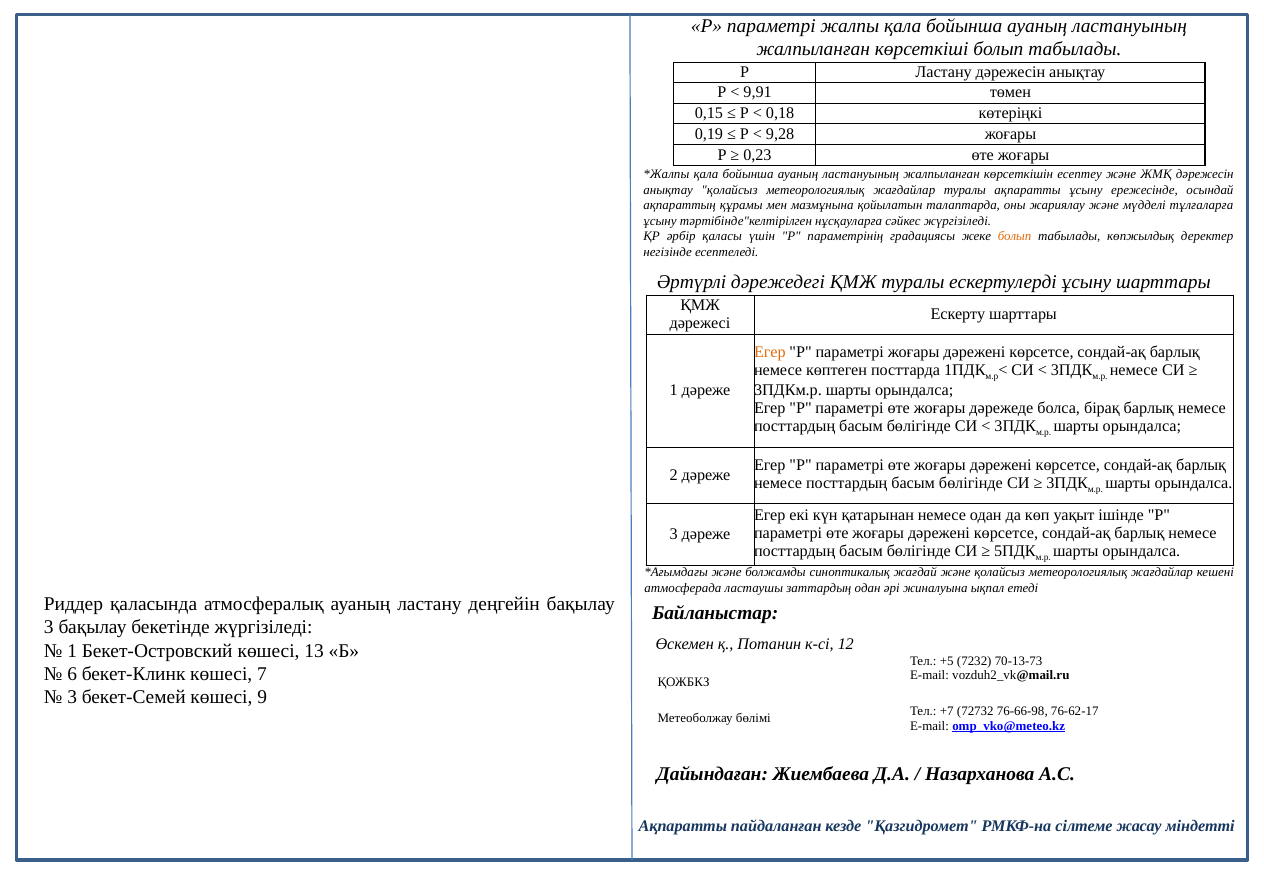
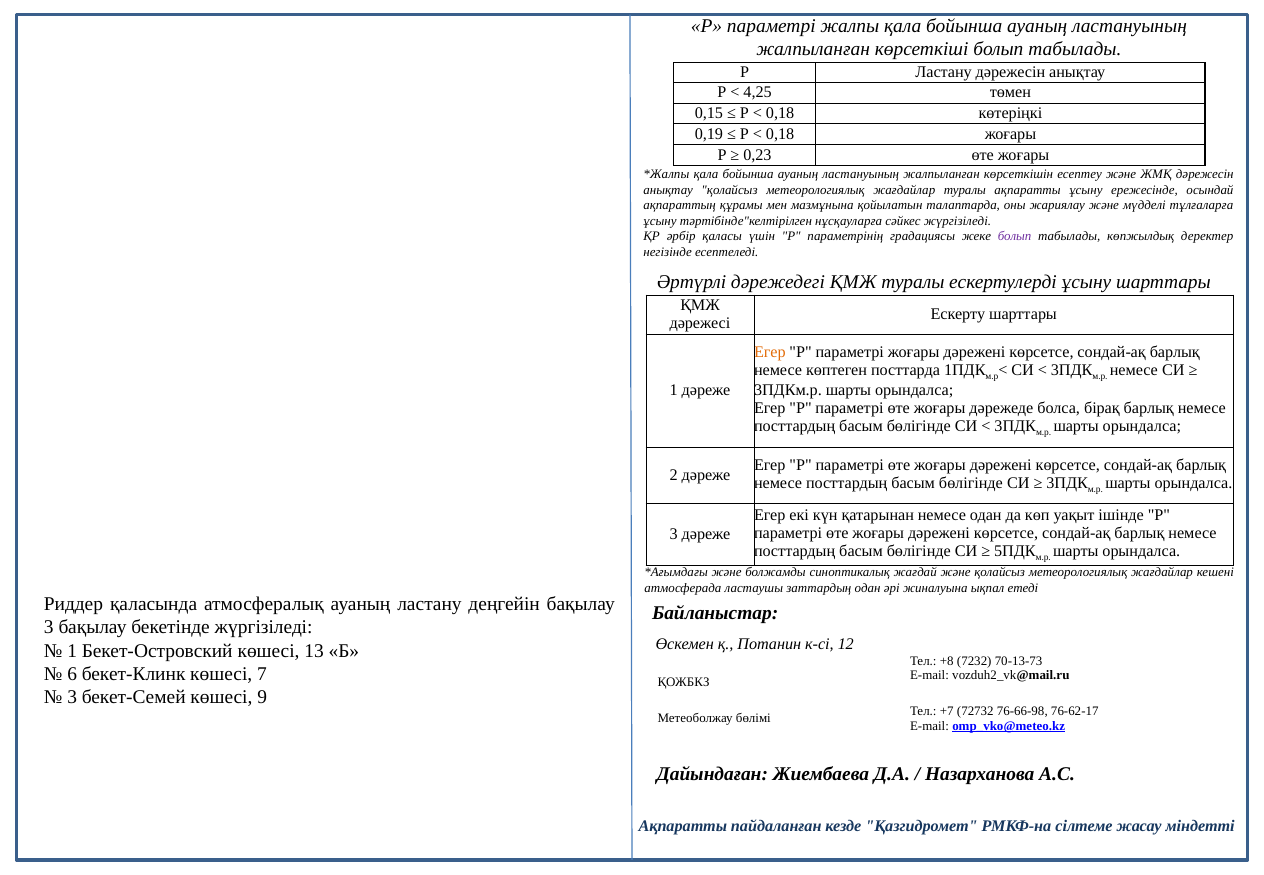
9,91: 9,91 -> 4,25 (758, 92)
9,28: 9,28 -> 0,18 (780, 134)
болып colour: orange -> purple (1015, 237)
+5: +5 -> +8 (947, 661)
